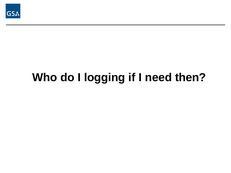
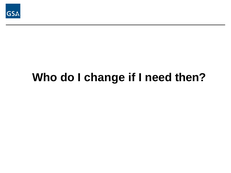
logging: logging -> change (105, 77)
